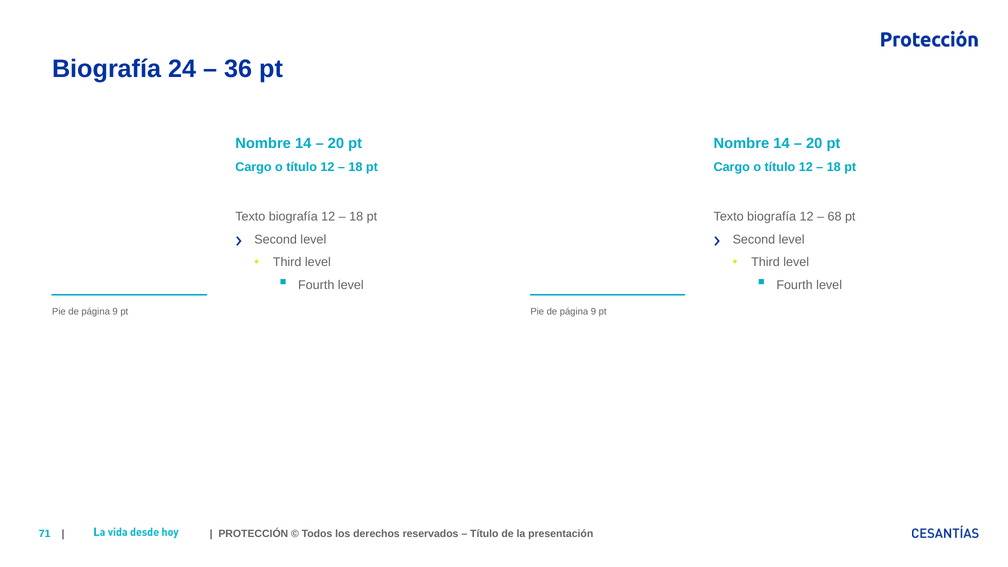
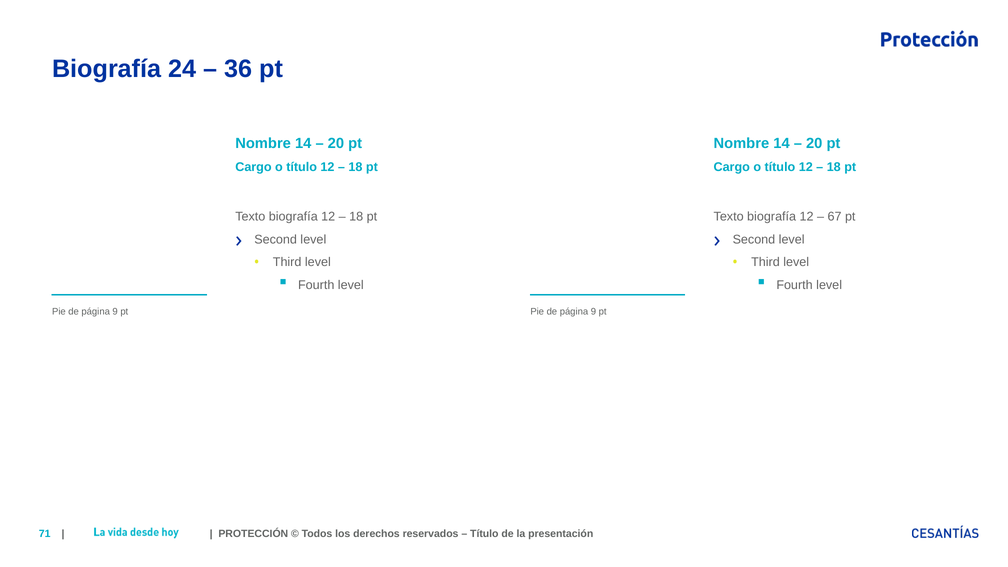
68: 68 -> 67 (835, 217)
